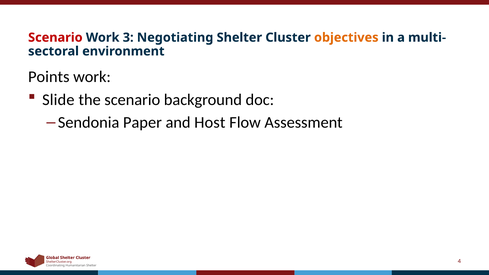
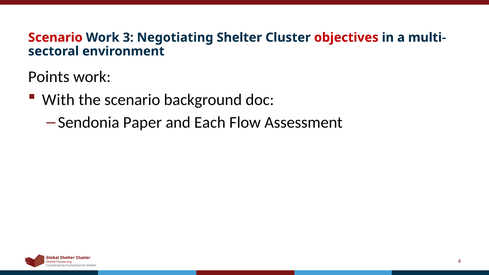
objectives colour: orange -> red (346, 38)
Slide: Slide -> With (58, 100)
Host: Host -> Each (210, 123)
